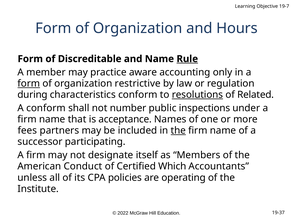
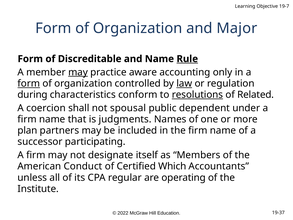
Hours: Hours -> Major (237, 28)
may underline: none -> present (78, 72)
restrictive: restrictive -> controlled (138, 83)
law underline: none -> present (184, 83)
A conform: conform -> coercion (46, 108)
number: number -> spousal (128, 108)
inspections: inspections -> dependent (204, 108)
acceptance: acceptance -> judgments (125, 119)
fees: fees -> plan (27, 130)
the underline: present -> none (178, 130)
policies: policies -> regular (125, 177)
